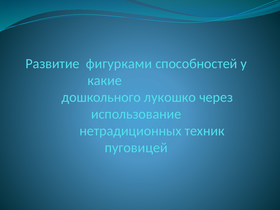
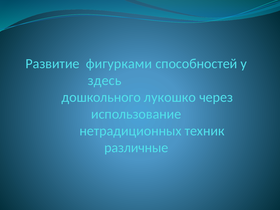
какие: какие -> здесь (105, 80)
пуговицей: пуговицей -> различные (136, 148)
